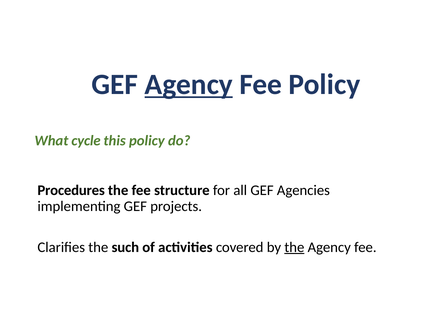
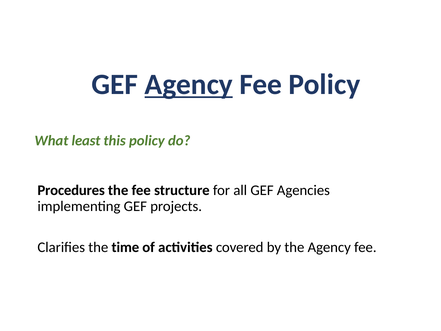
cycle: cycle -> least (86, 141)
such: such -> time (125, 247)
the underline: present -> none (294, 247)
